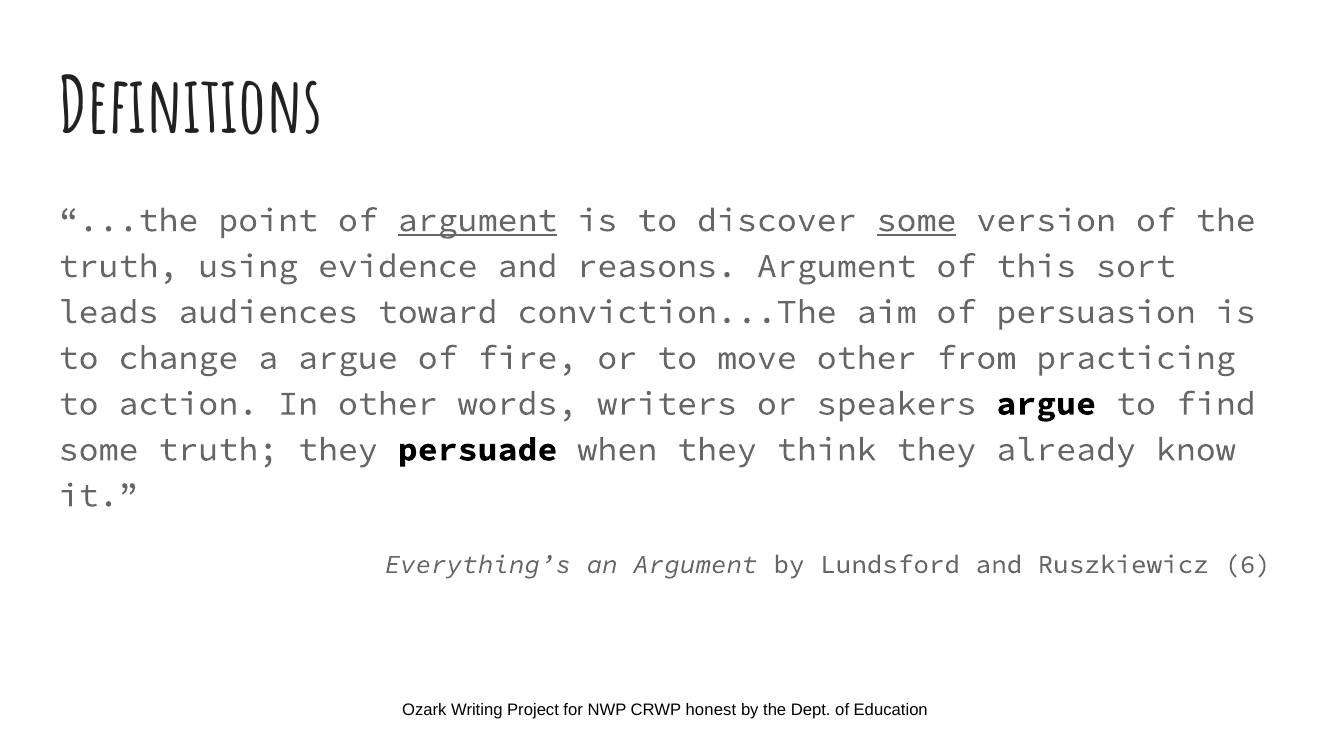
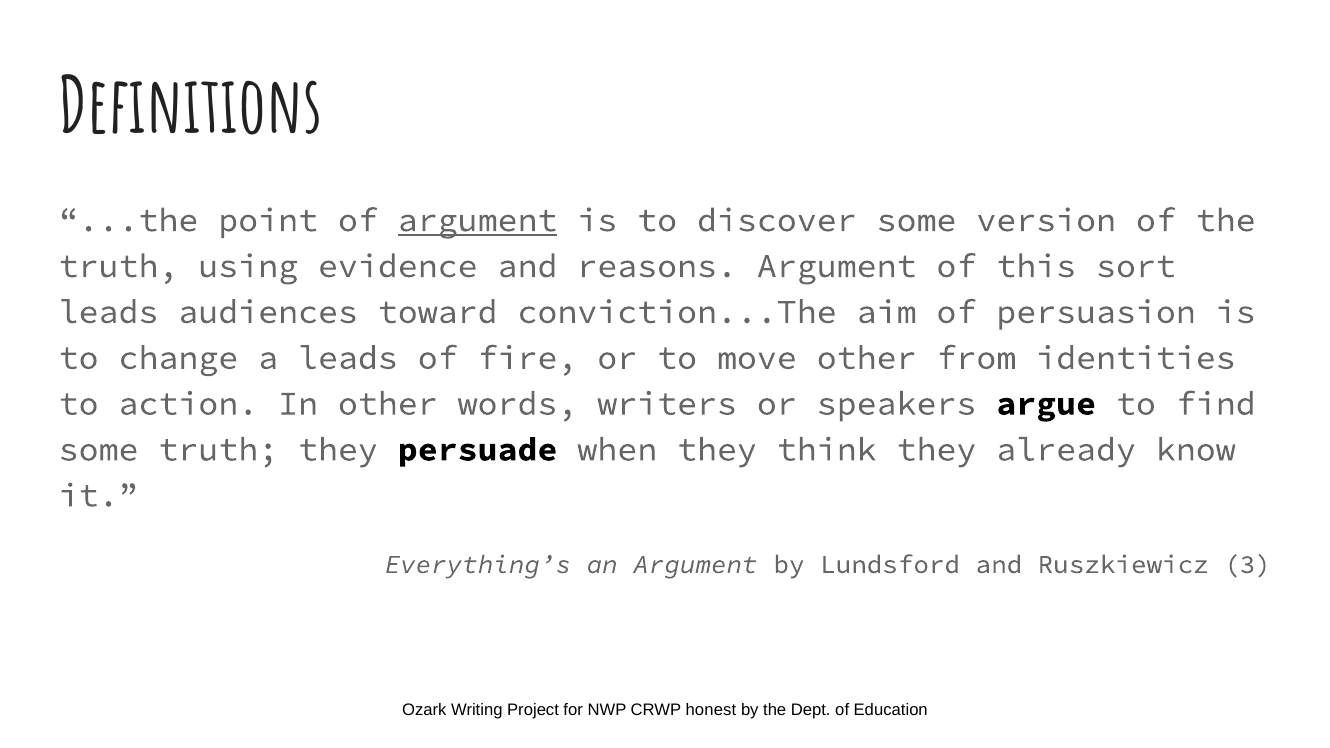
some underline: present -> none (916, 220)
a argue: argue -> leads (348, 358)
practicing: practicing -> identities (1136, 358)
6: 6 -> 3 (1248, 565)
